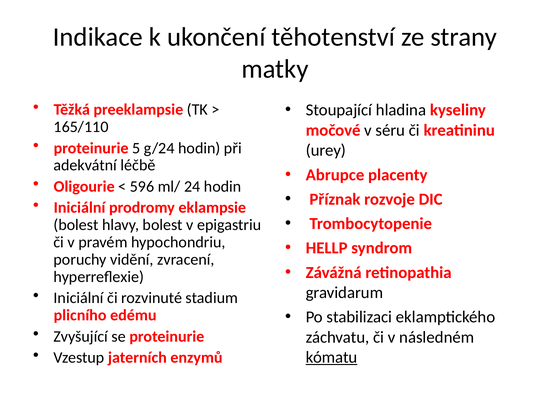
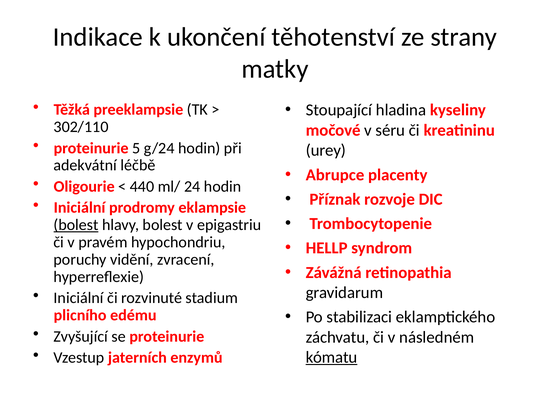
165/110: 165/110 -> 302/110 (81, 127)
596: 596 -> 440 (142, 187)
bolest underline: none -> present (76, 225)
